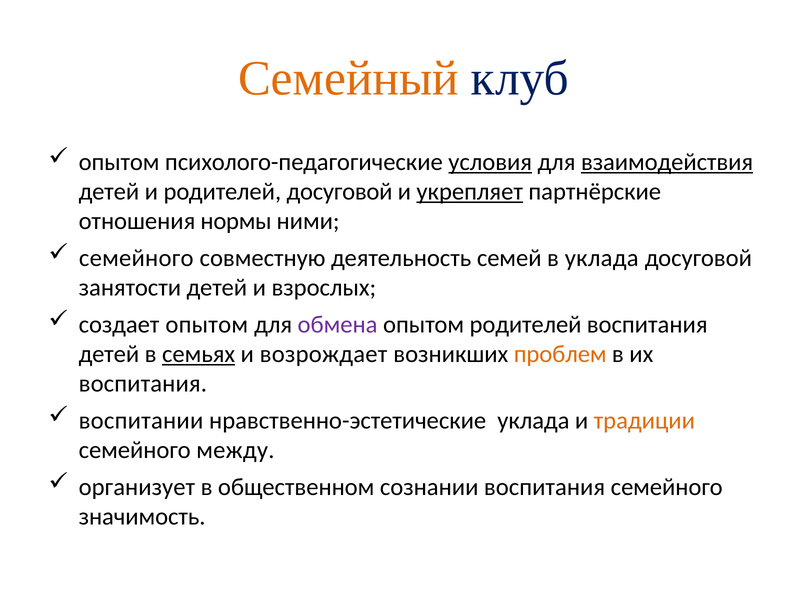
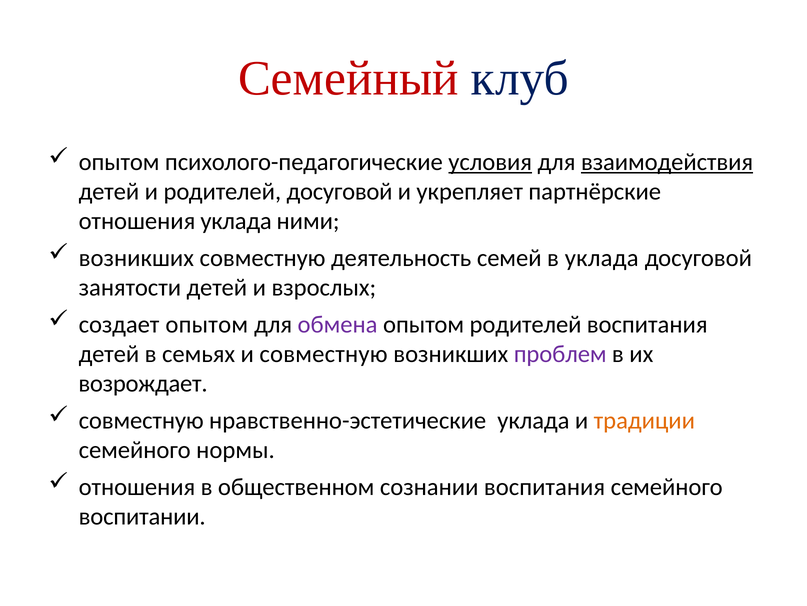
Семейный colour: orange -> red (348, 78)
укрепляет underline: present -> none (470, 191)
отношения нормы: нормы -> уклада (236, 221)
семейного: семейного -> возникших (136, 258)
семьях underline: present -> none (199, 354)
и возрождает: возрождает -> совместную (324, 354)
проблем colour: orange -> purple (560, 354)
воспитания: воспитания -> возрождает (143, 383)
воспитании: воспитании -> совместную (141, 420)
между: между -> нормы (235, 450)
организует: организует -> отношения (137, 486)
значимость: значимость -> воспитании (142, 516)
